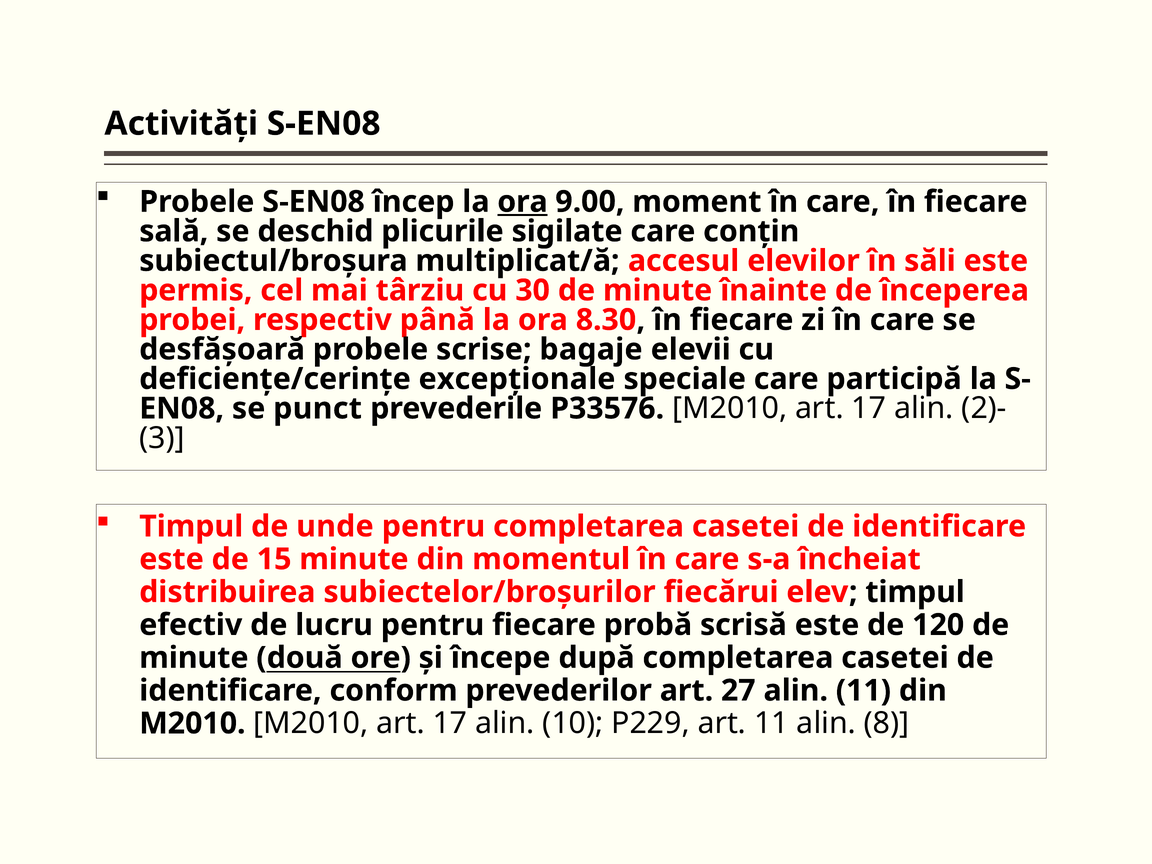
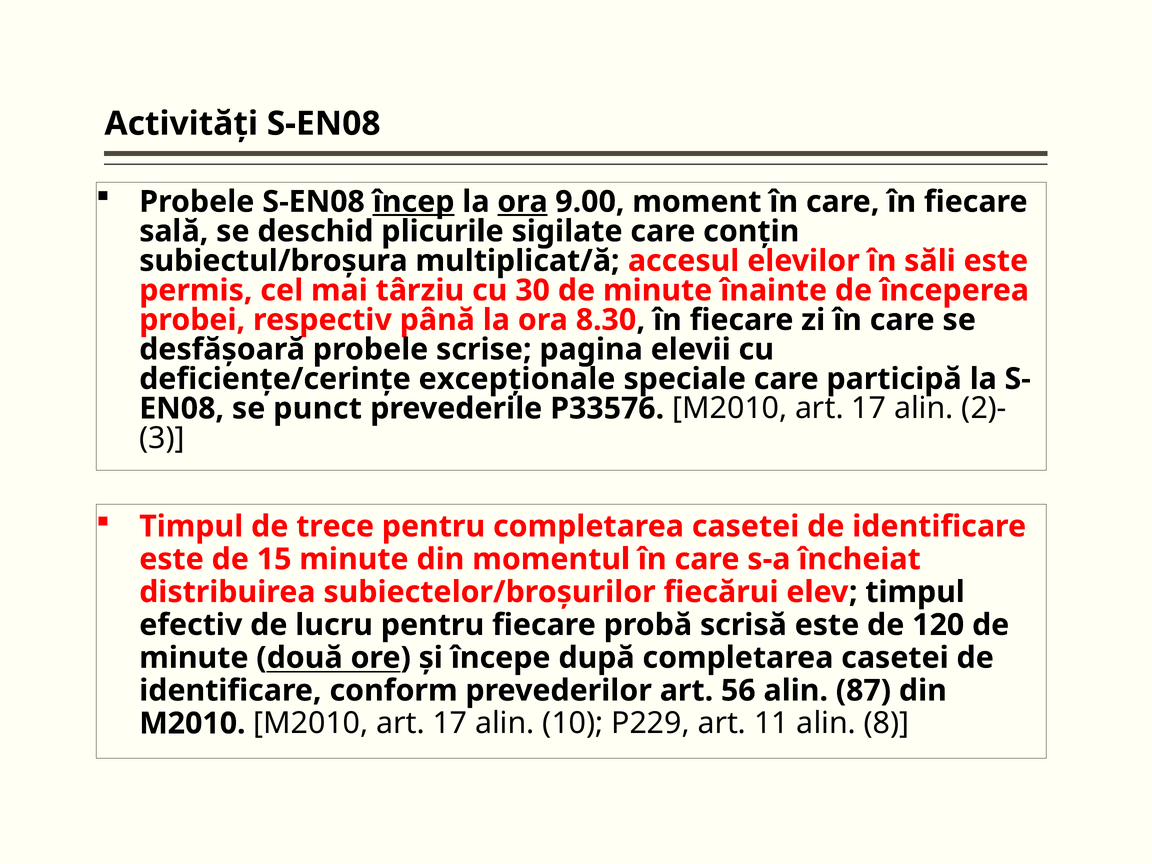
încep underline: none -> present (414, 202)
bagaje: bagaje -> pagina (591, 349)
unde: unde -> trece (335, 526)
27: 27 -> 56 (738, 691)
alin 11: 11 -> 87 (863, 691)
